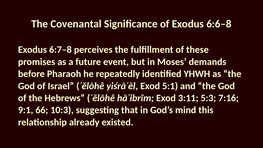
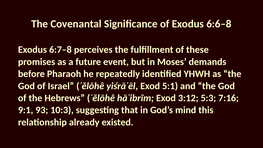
3:11: 3:11 -> 3:12 (188, 98)
66: 66 -> 93 (42, 110)
